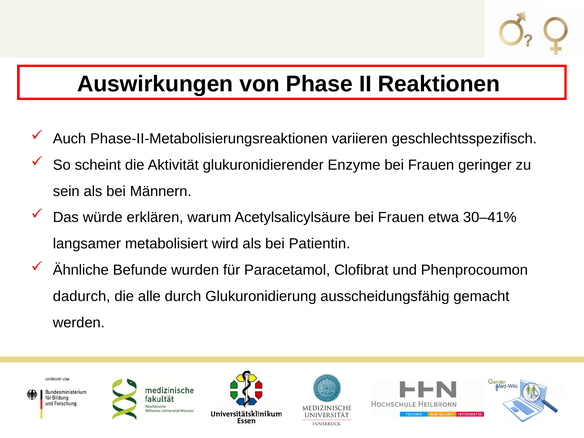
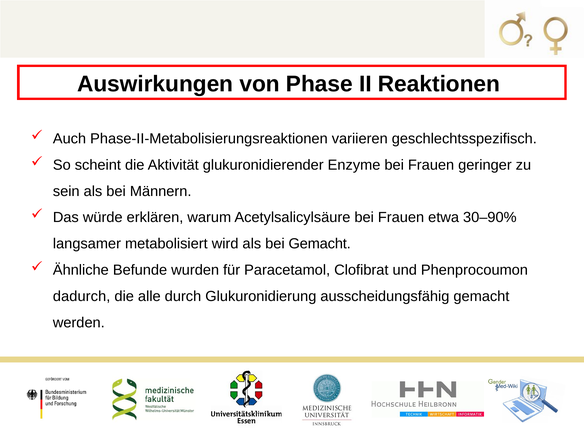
30–41%: 30–41% -> 30–90% (490, 217)
bei Patientin: Patientin -> Gemacht (320, 244)
